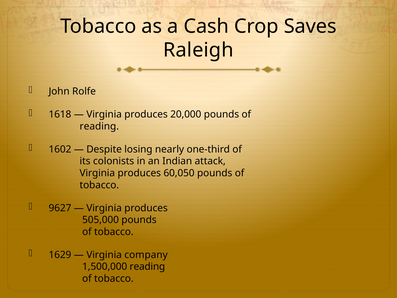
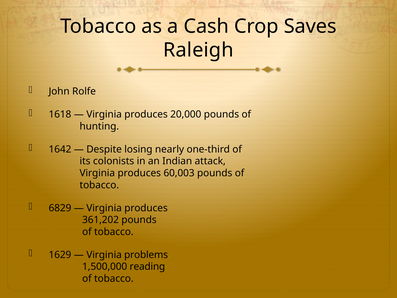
reading: reading -> hunting (99, 126)
1602: 1602 -> 1642 (60, 149)
60,050: 60,050 -> 60,003 (179, 173)
9627: 9627 -> 6829 (60, 208)
505,000: 505,000 -> 361,202 (101, 220)
company: company -> problems (146, 255)
